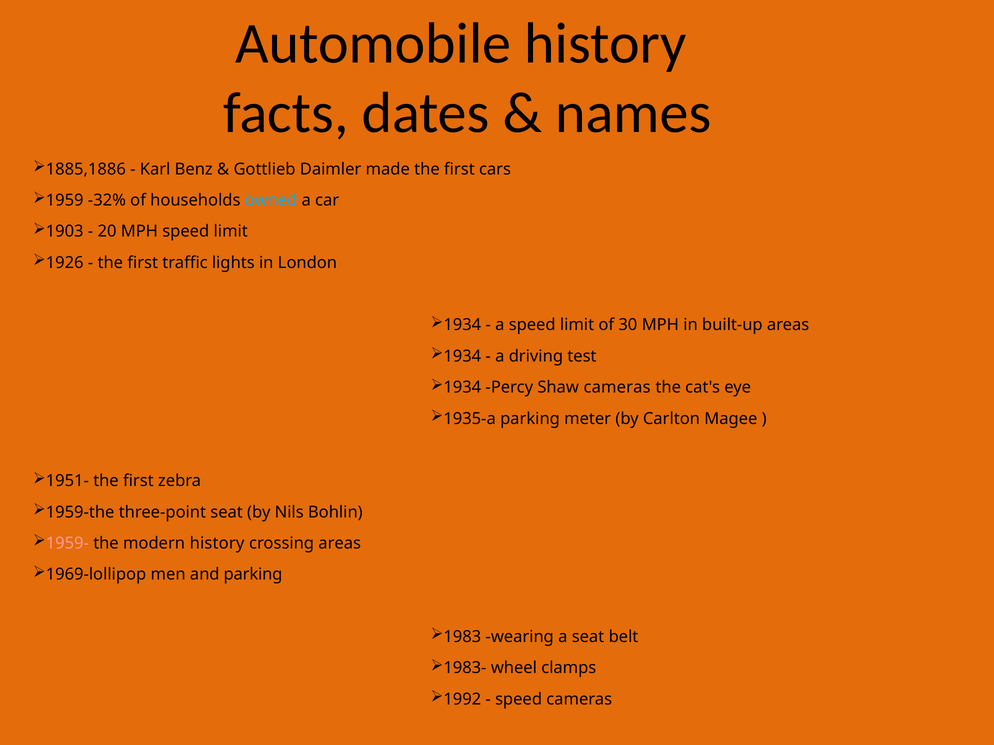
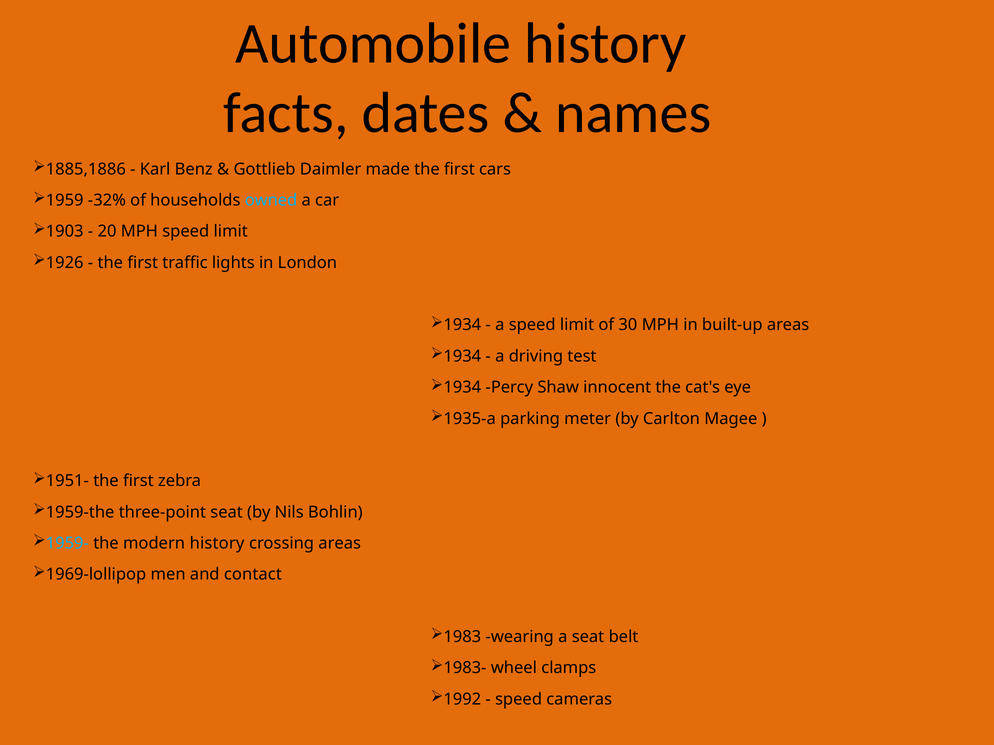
Shaw cameras: cameras -> innocent (617, 388)
1959- colour: pink -> light blue (67, 544)
and parking: parking -> contact (253, 575)
